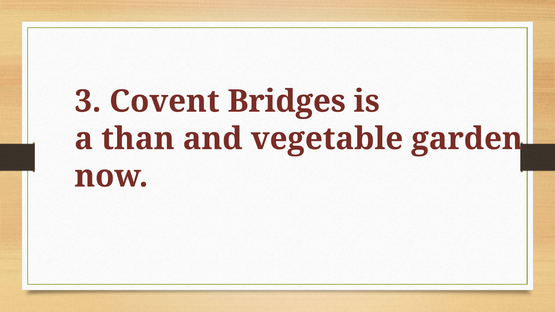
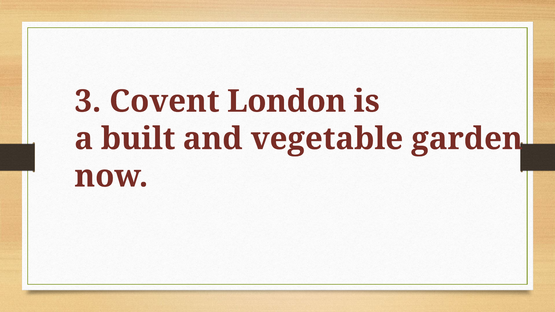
Bridges: Bridges -> London (287, 101)
than: than -> built (138, 139)
